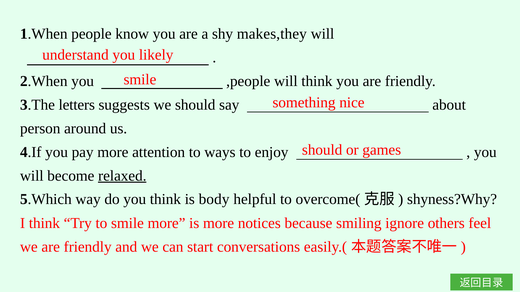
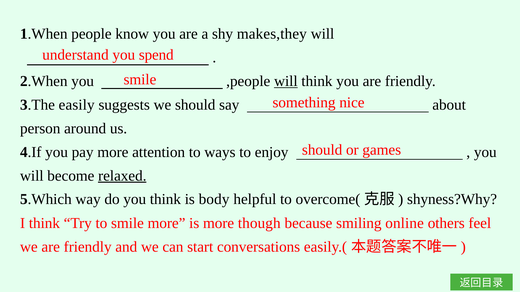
likely: likely -> spend (156, 55)
will underline: none -> present (286, 81)
letters: letters -> easily (77, 105)
notices: notices -> though (259, 224)
ignore: ignore -> online (405, 224)
